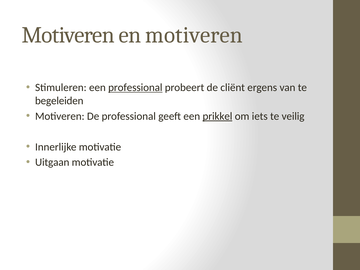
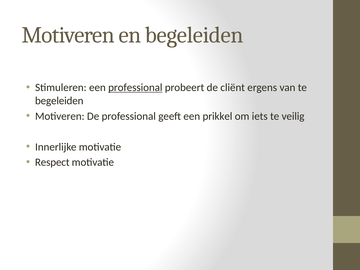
en motiveren: motiveren -> begeleiden (194, 35)
prikkel underline: present -> none (217, 116)
Uitgaan: Uitgaan -> Respect (52, 162)
